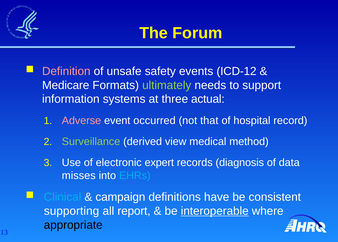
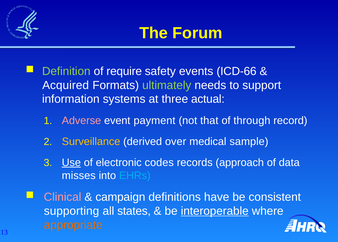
Definition colour: pink -> light green (66, 71)
unsafe: unsafe -> require (124, 71)
ICD-12: ICD-12 -> ICD-66 (236, 71)
Medicare: Medicare -> Acquired (66, 85)
occurred: occurred -> payment (154, 120)
hospital: hospital -> through (252, 120)
Surveillance colour: light green -> yellow (91, 141)
view: view -> over (176, 141)
method: method -> sample (249, 141)
Use underline: none -> present (71, 162)
expert: expert -> codes (159, 162)
diagnosis: diagnosis -> approach (240, 162)
Clinical colour: light blue -> pink (63, 197)
report: report -> states (134, 210)
appropriate colour: black -> orange (73, 224)
